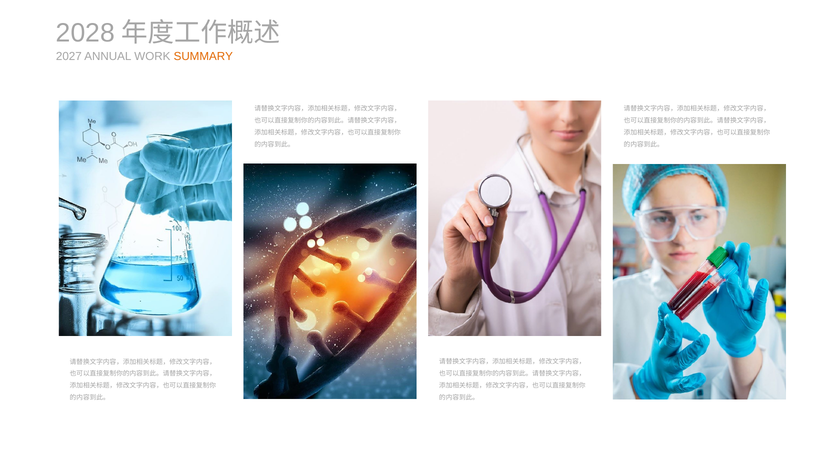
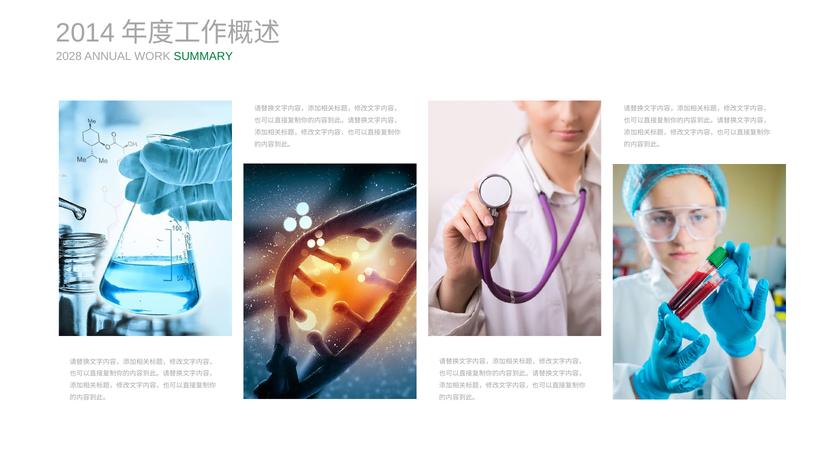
2028: 2028 -> 2014 (85, 33)
2027: 2027 -> 2028 (69, 56)
SUMMARY colour: orange -> green (203, 56)
